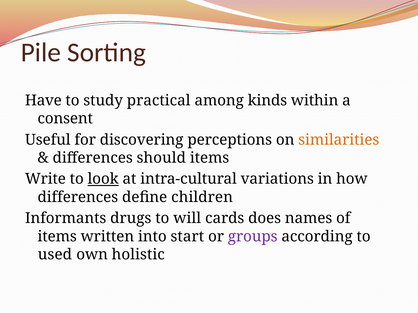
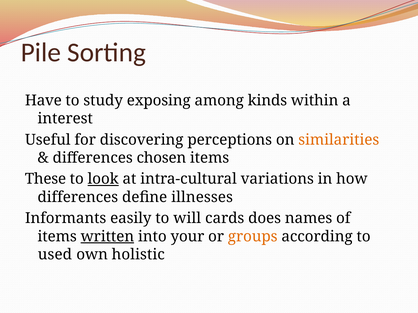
practical: practical -> exposing (159, 101)
consent: consent -> interest (65, 119)
should: should -> chosen (161, 158)
Write: Write -> These (45, 179)
children: children -> illnesses (202, 197)
drugs: drugs -> easily (131, 219)
written underline: none -> present (107, 237)
start: start -> your (187, 237)
groups colour: purple -> orange (253, 237)
